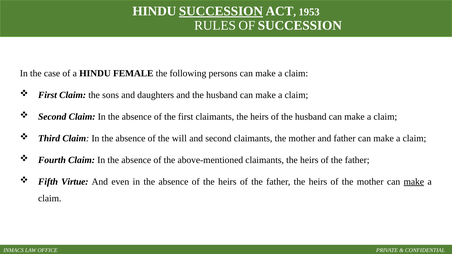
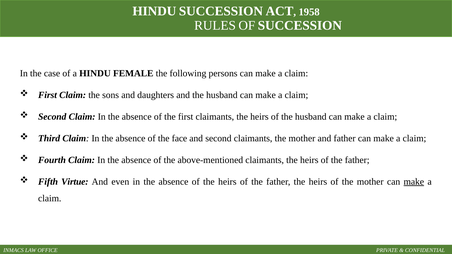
SUCCESSION underline: present -> none (221, 11)
1953: 1953 -> 1958 (309, 12)
will: will -> face (179, 138)
